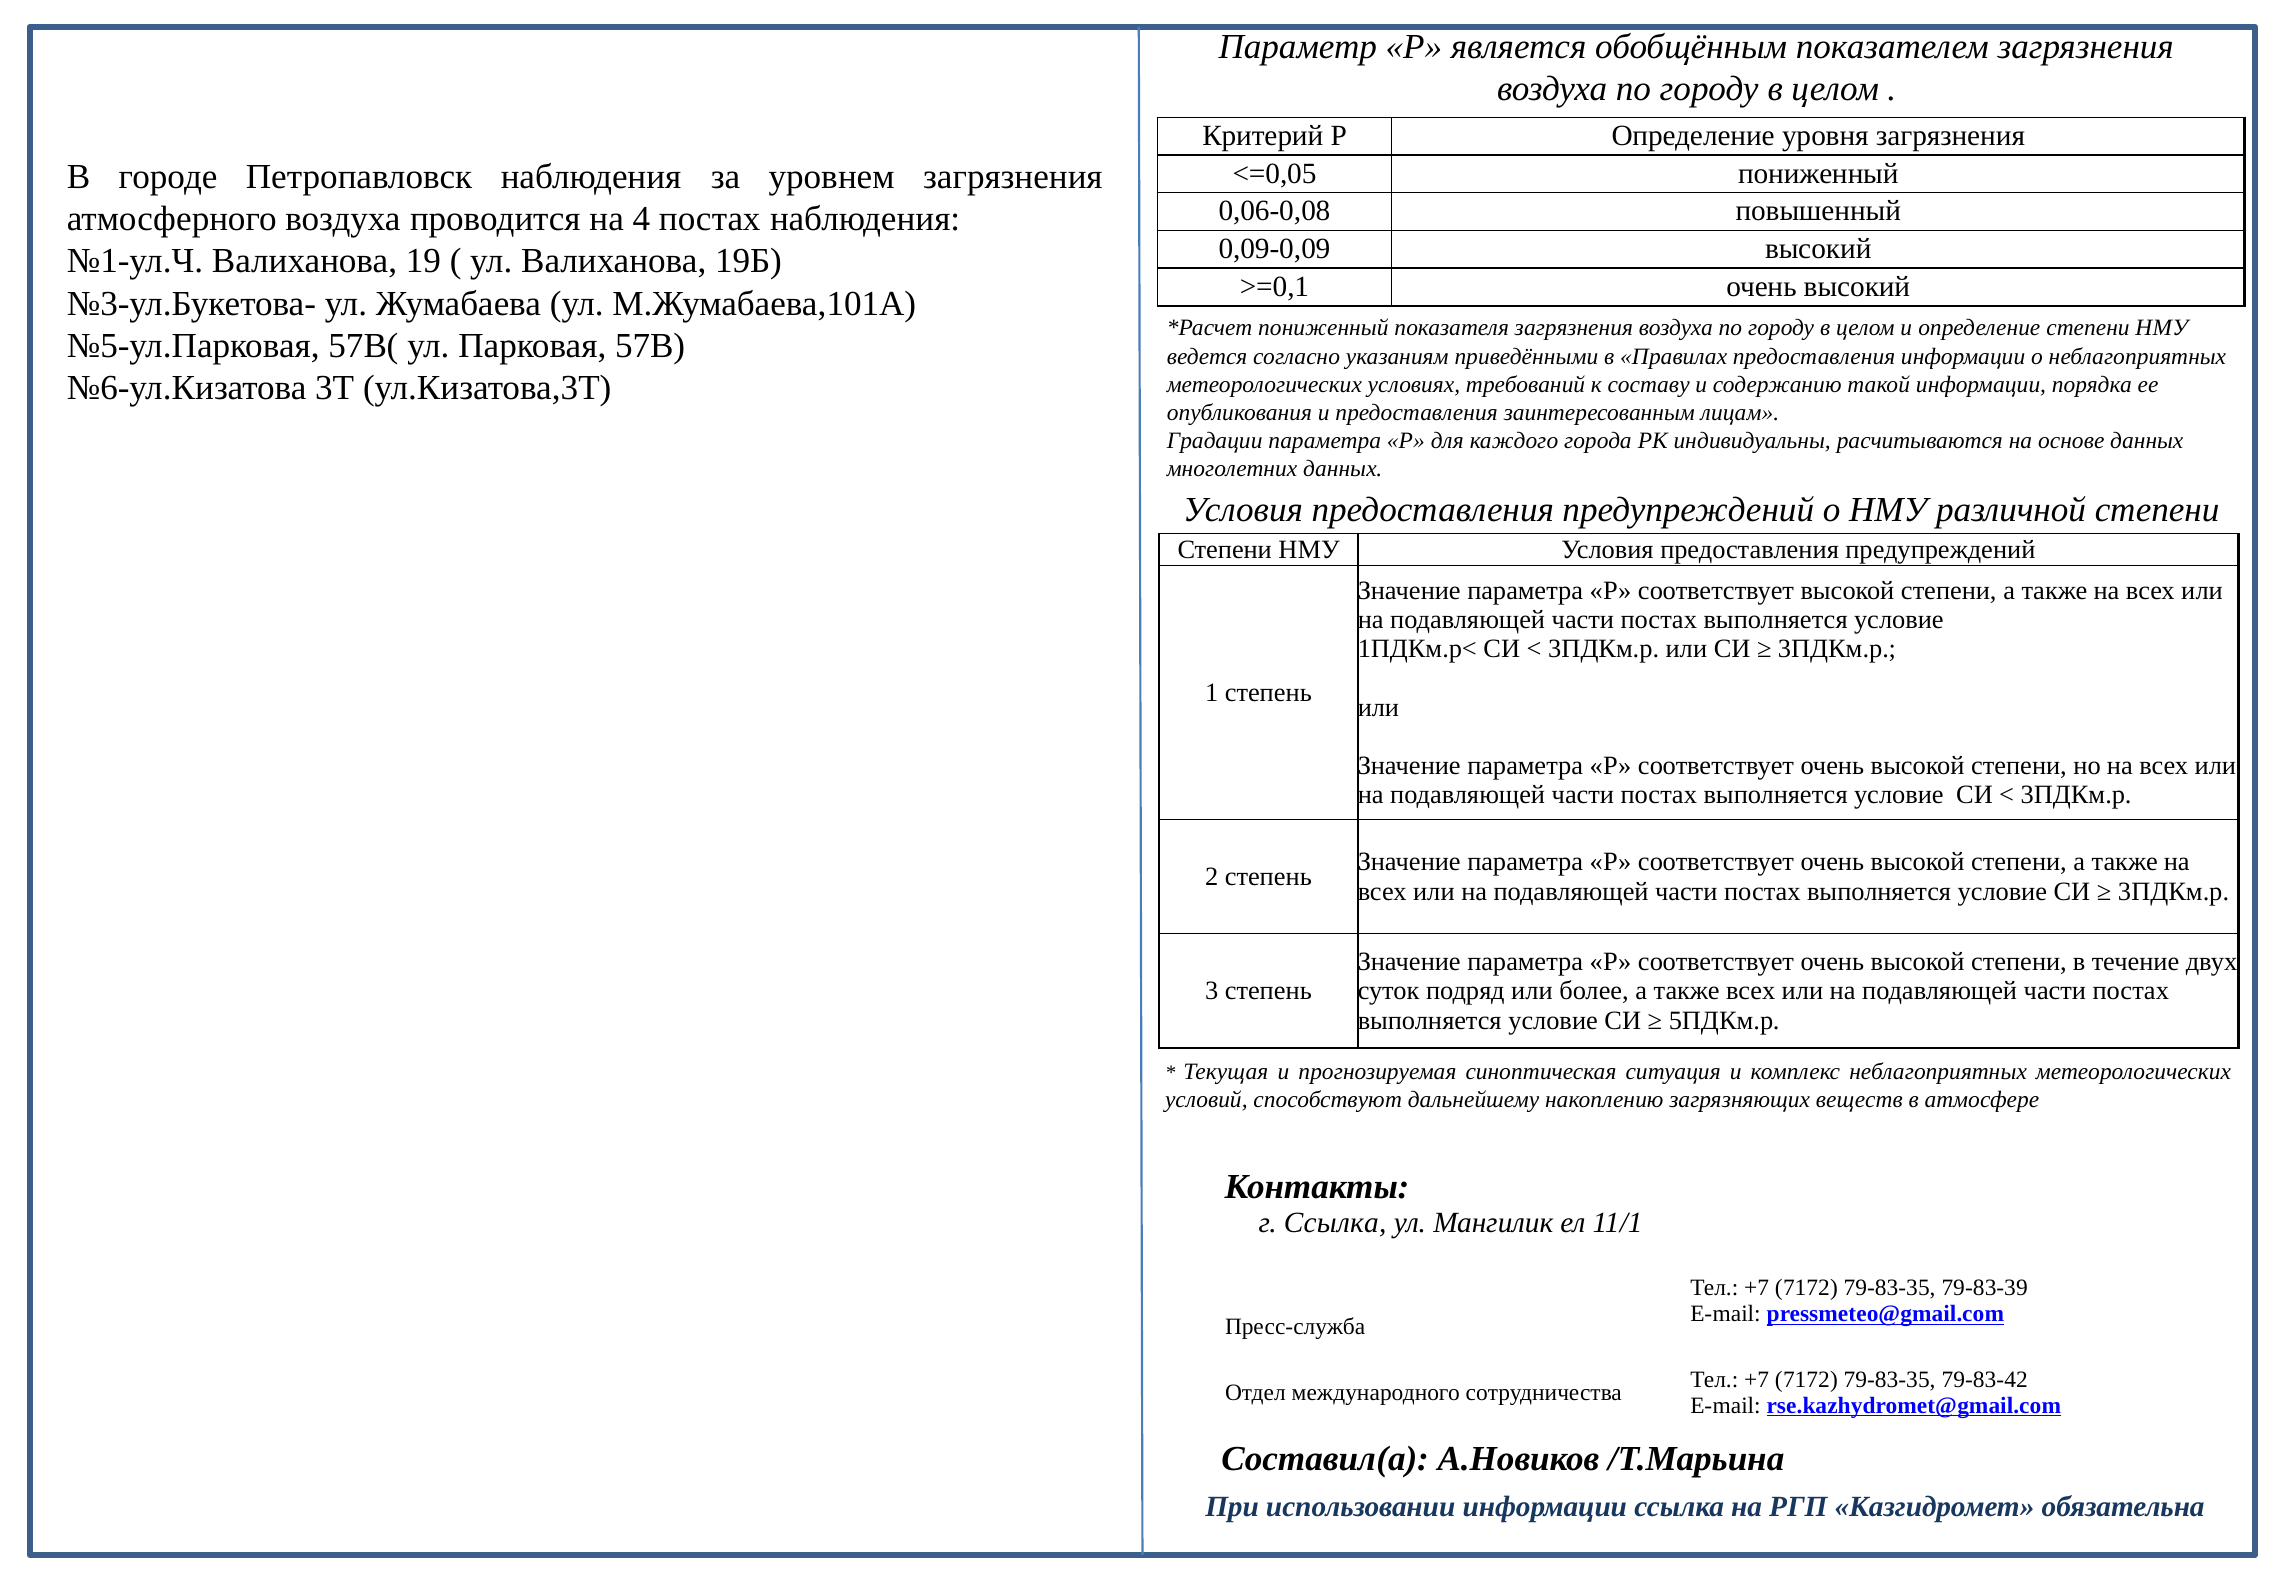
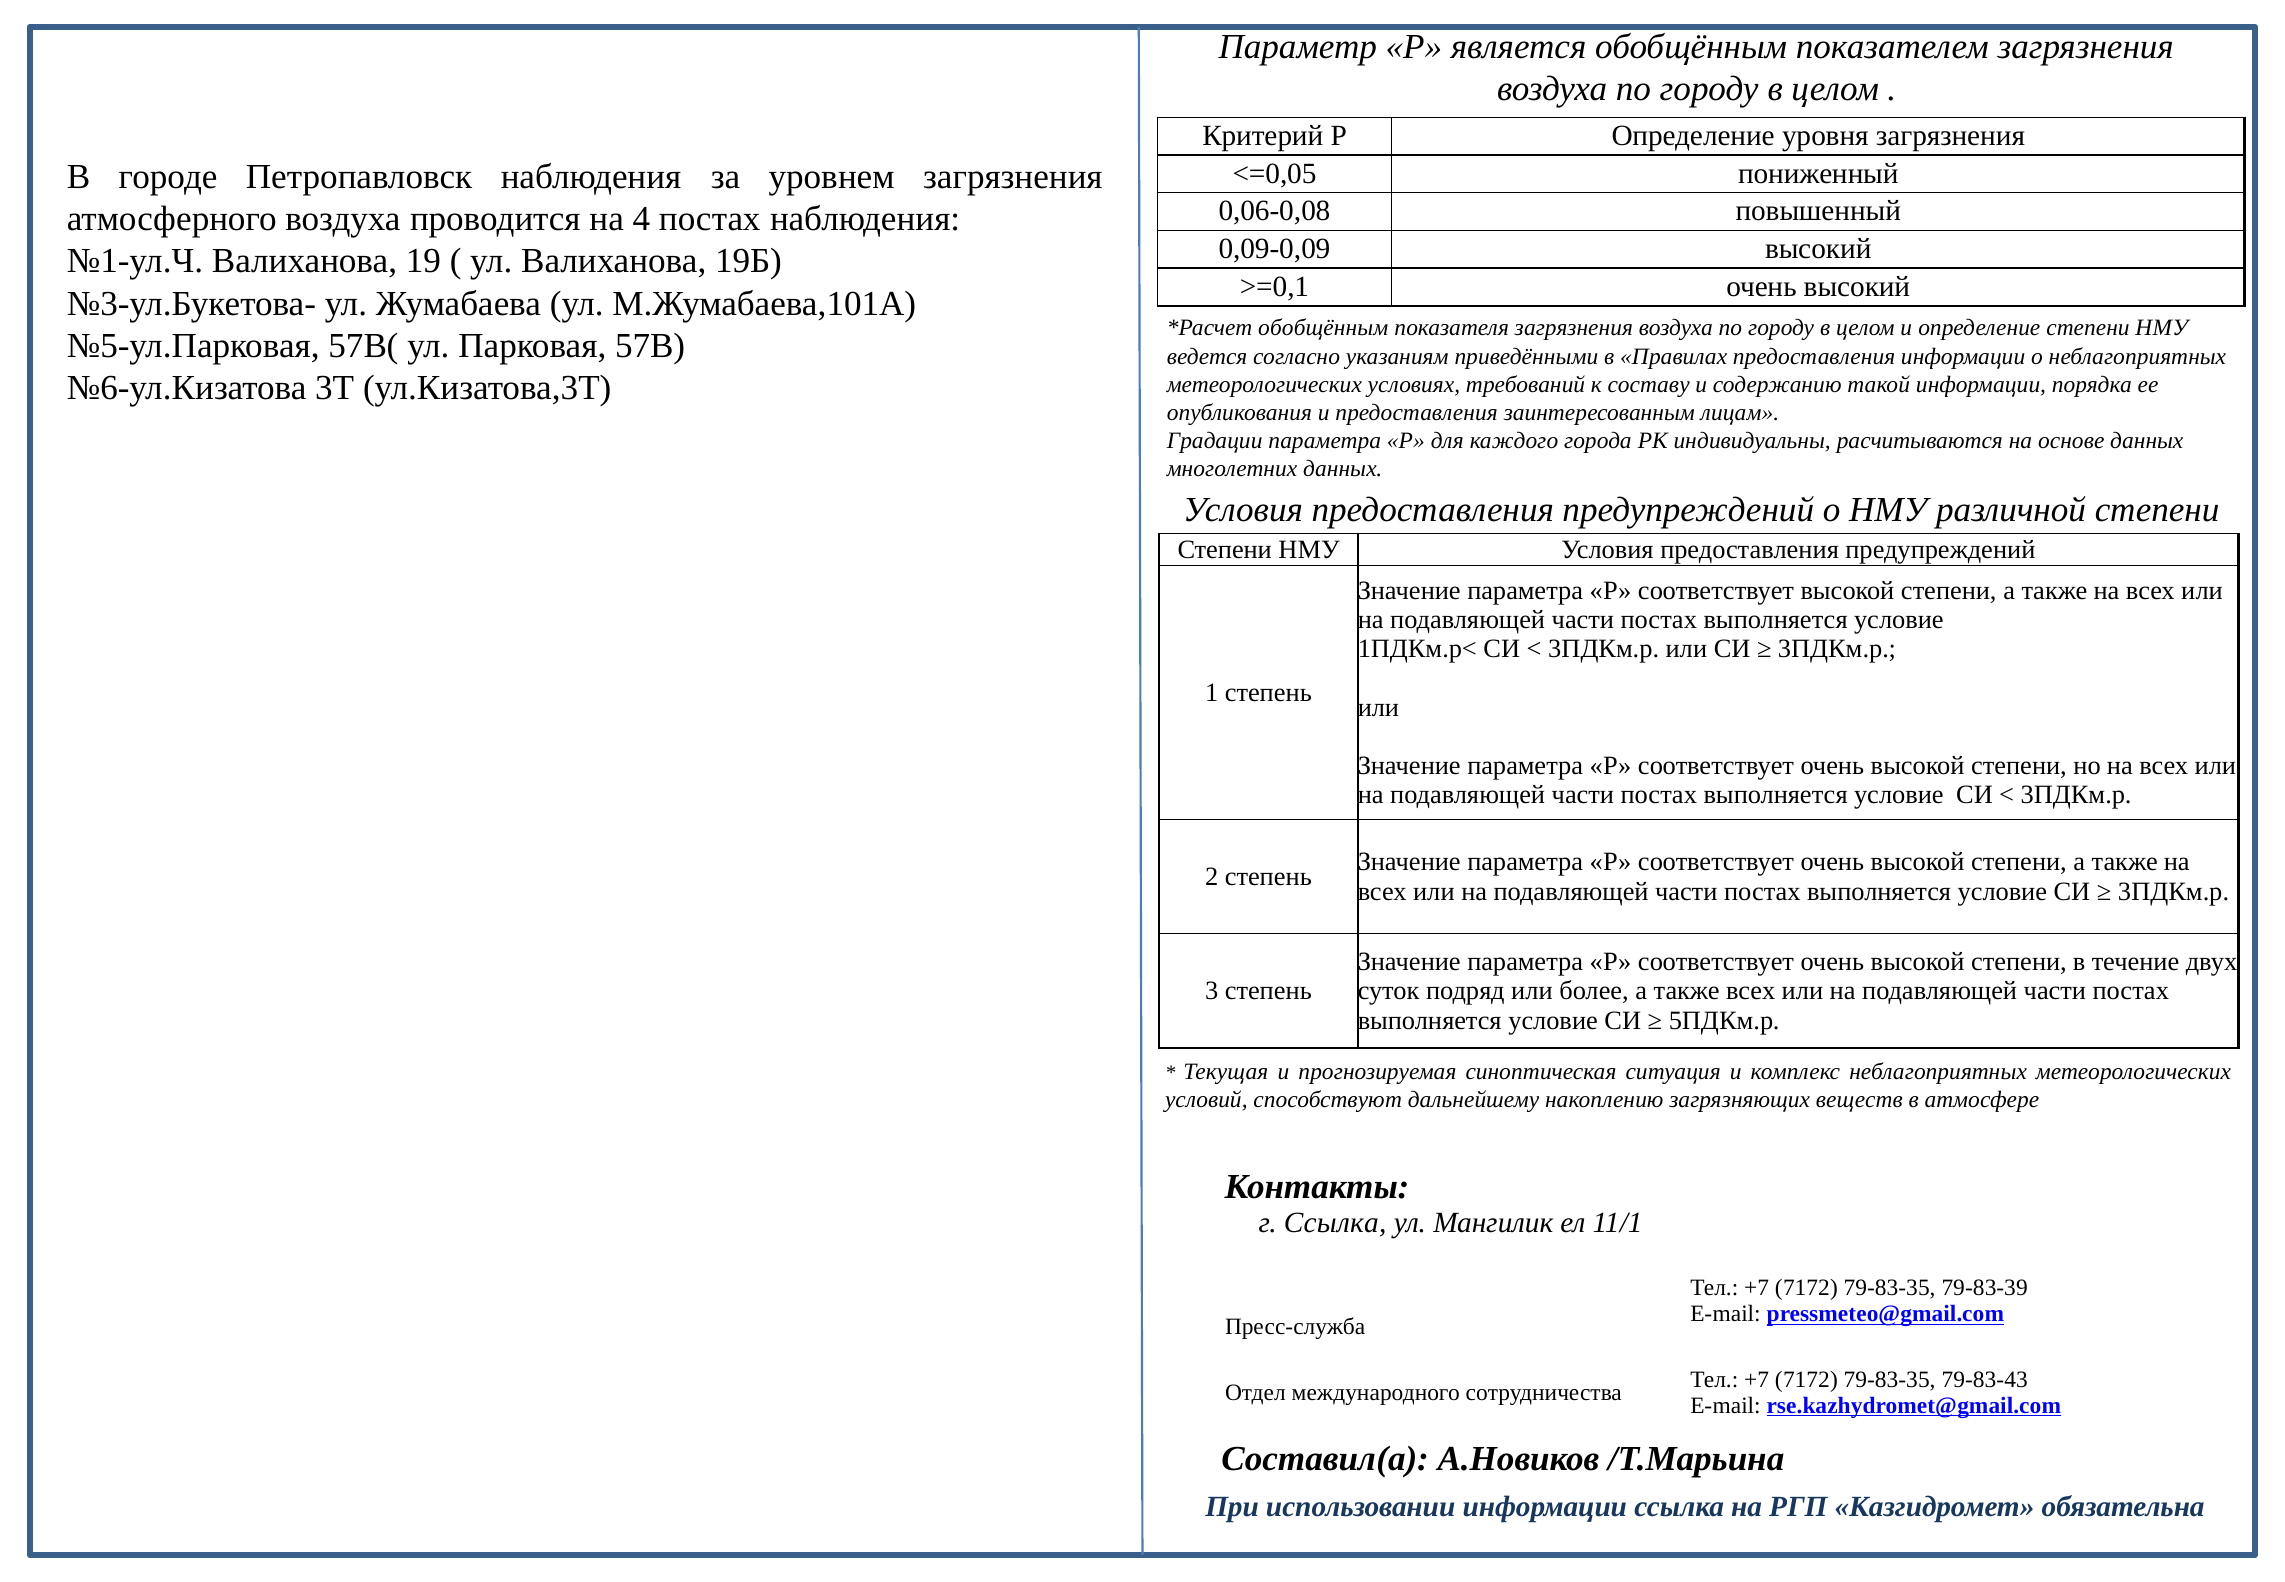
пониженный: пониженный -> обобщённым (1323, 328)
79-83-42: 79-83-42 -> 79-83-43 (1985, 1379)
